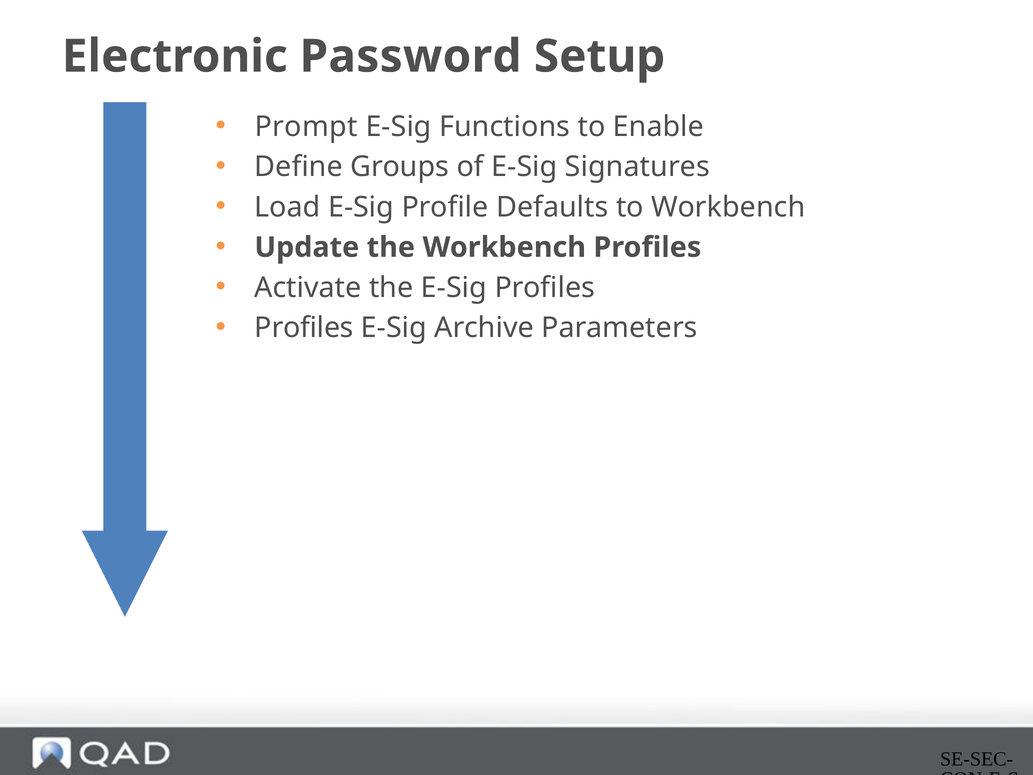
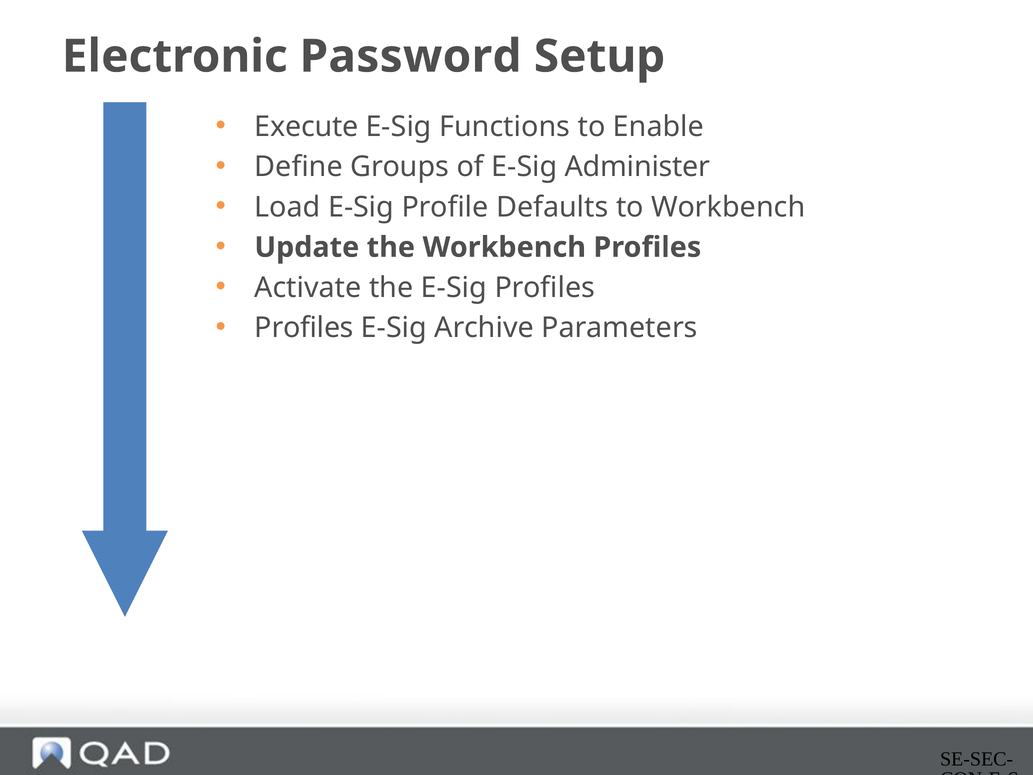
Prompt: Prompt -> Execute (306, 127)
Signatures: Signatures -> Administer (638, 167)
